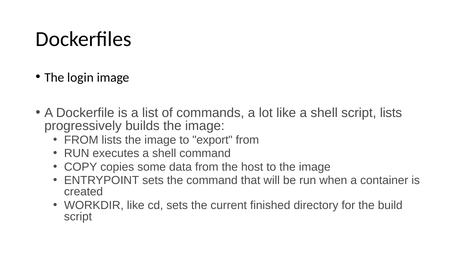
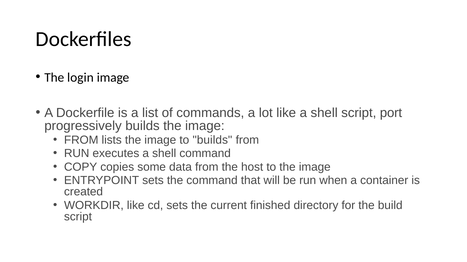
script lists: lists -> port (391, 113)
to export: export -> builds (212, 140)
